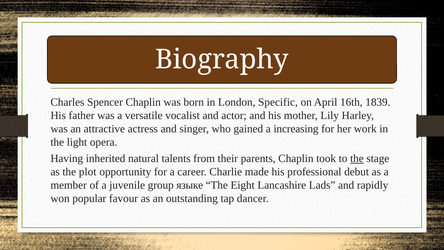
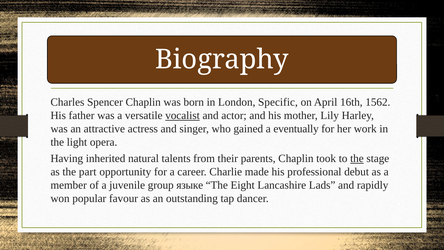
1839: 1839 -> 1562 (378, 102)
vocalist underline: none -> present (183, 116)
increasing: increasing -> eventually (296, 129)
plot: plot -> part (88, 172)
